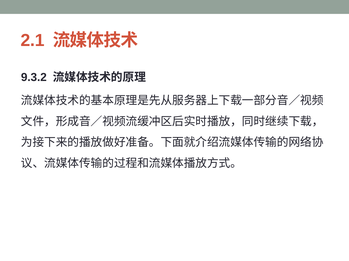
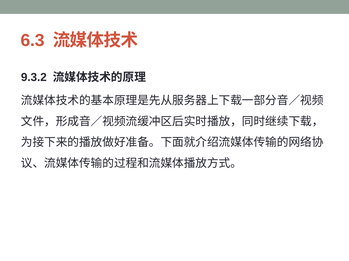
2.1: 2.1 -> 6.3 (33, 40)
